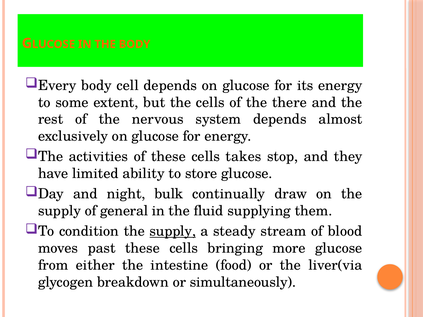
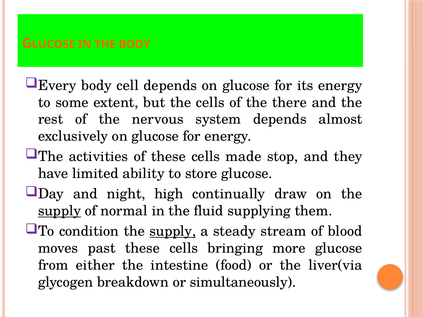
takes: takes -> made (244, 157)
bulk: bulk -> high (169, 194)
supply underline: none -> present (59, 211)
general: general -> normal (124, 211)
